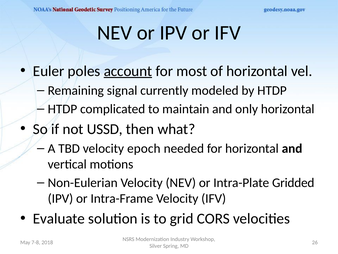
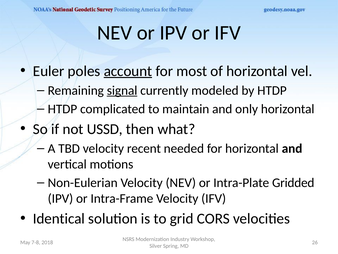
signal underline: none -> present (122, 90)
epoch: epoch -> recent (144, 148)
Evaluate: Evaluate -> Identical (59, 218)
